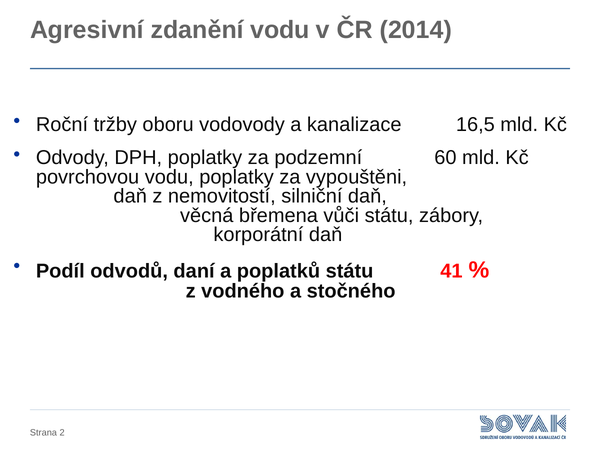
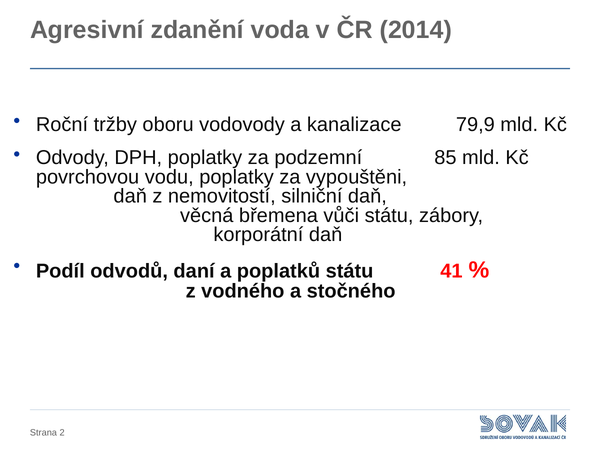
zdanění vodu: vodu -> voda (280, 30)
16,5: 16,5 -> 79,9 (475, 125)
60: 60 -> 85 (445, 158)
